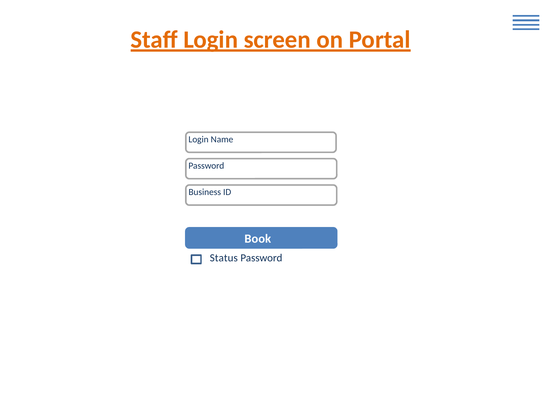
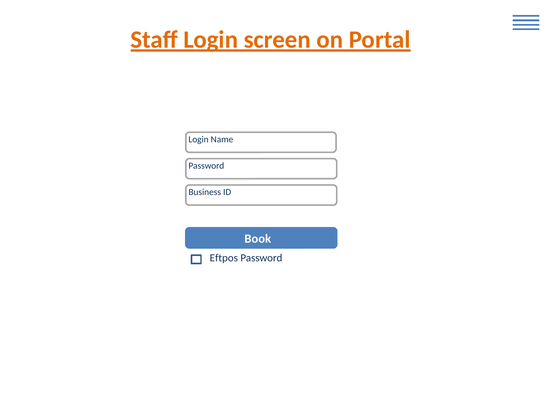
Status: Status -> Eftpos (224, 258)
